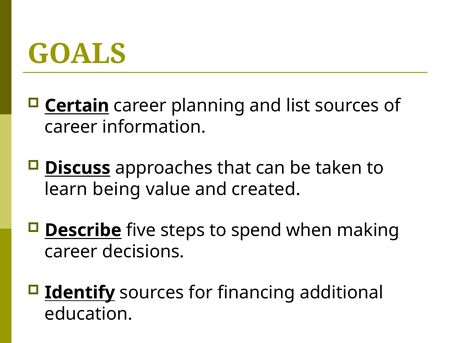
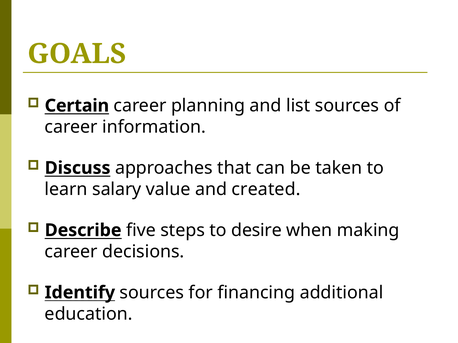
being: being -> salary (117, 190)
spend: spend -> desire (257, 231)
